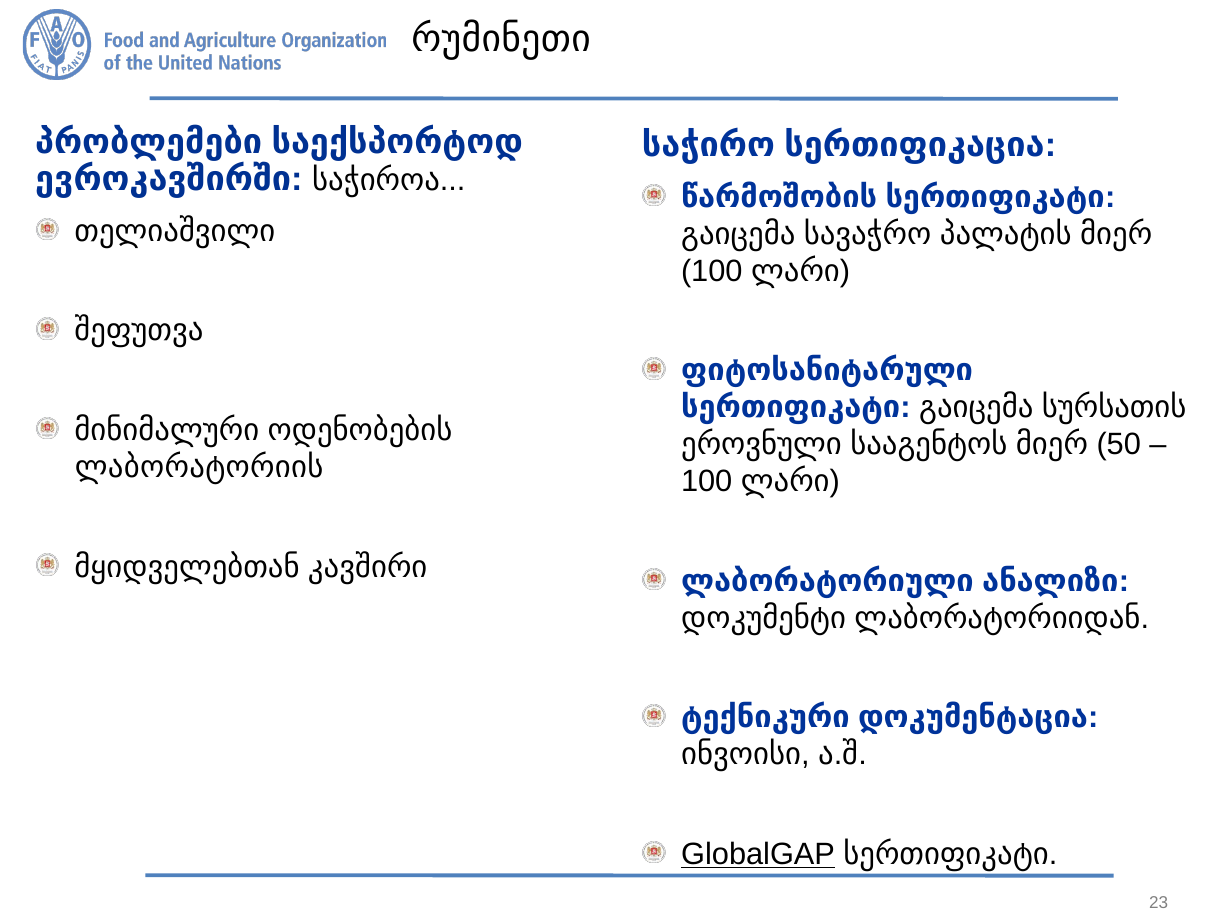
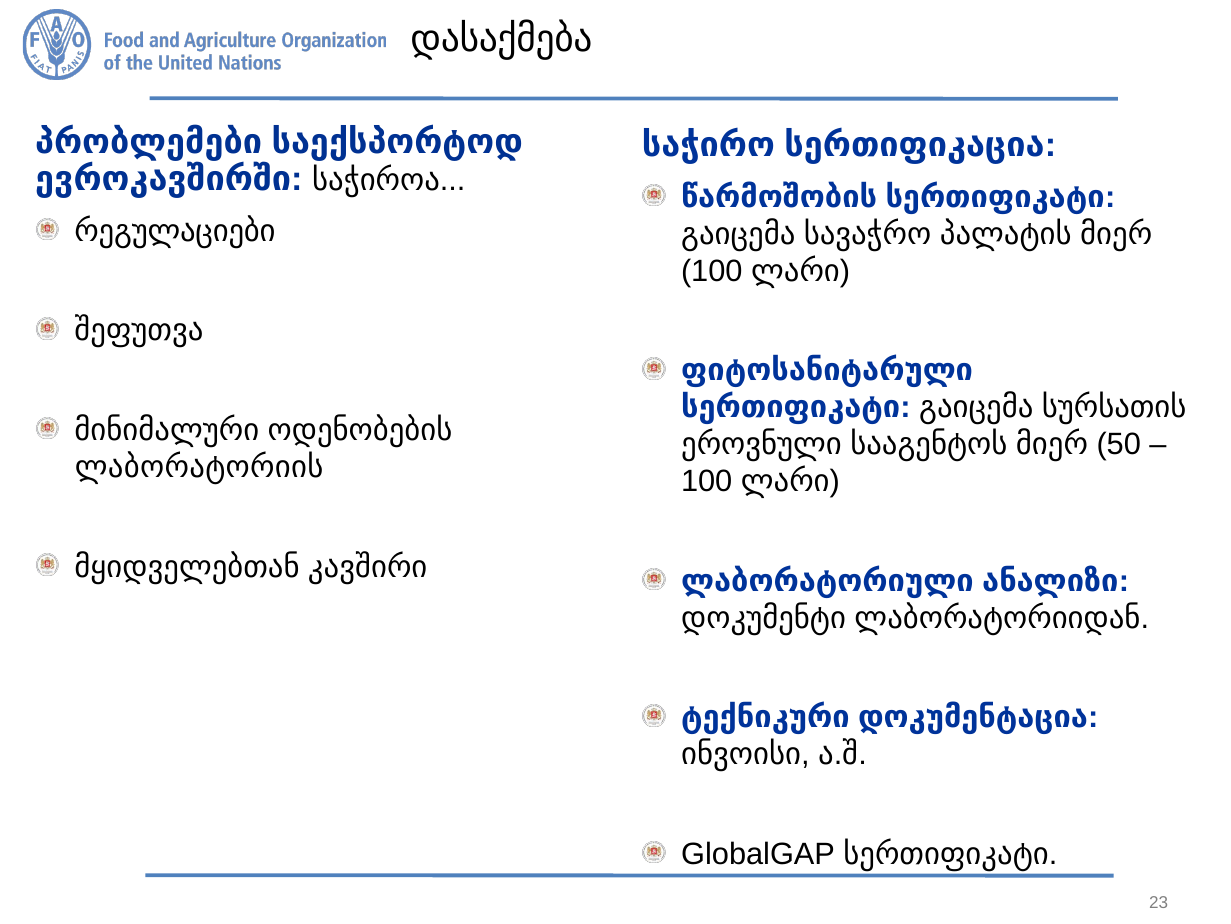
რუმინეთი: რუმინეთი -> დასაქმება (501, 39)
თელიაშვილი: თელიაშვილი -> რეგულაციები (175, 231)
GlobalGAP underline: present -> none (758, 854)
